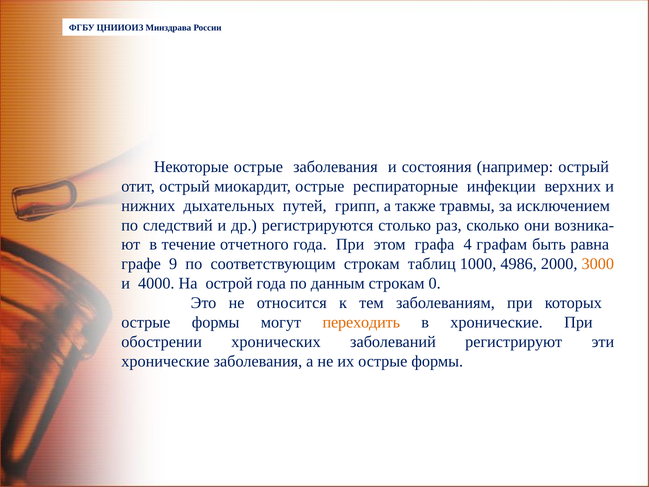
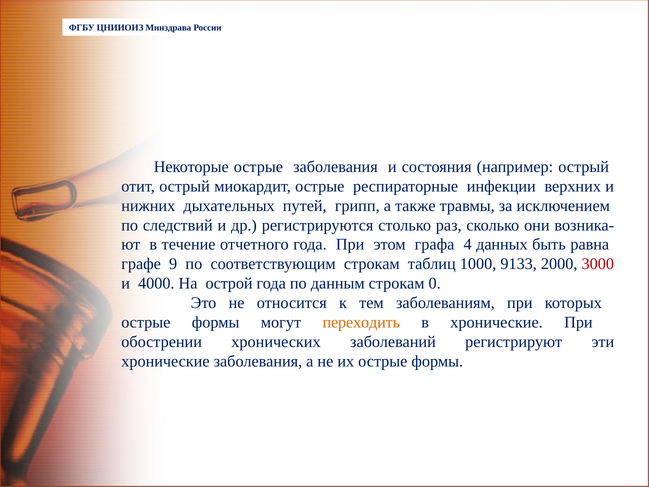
графам: графам -> данных (502, 245)
4986: 4986 -> 9133 (519, 264)
3000 colour: orange -> red (598, 264)
